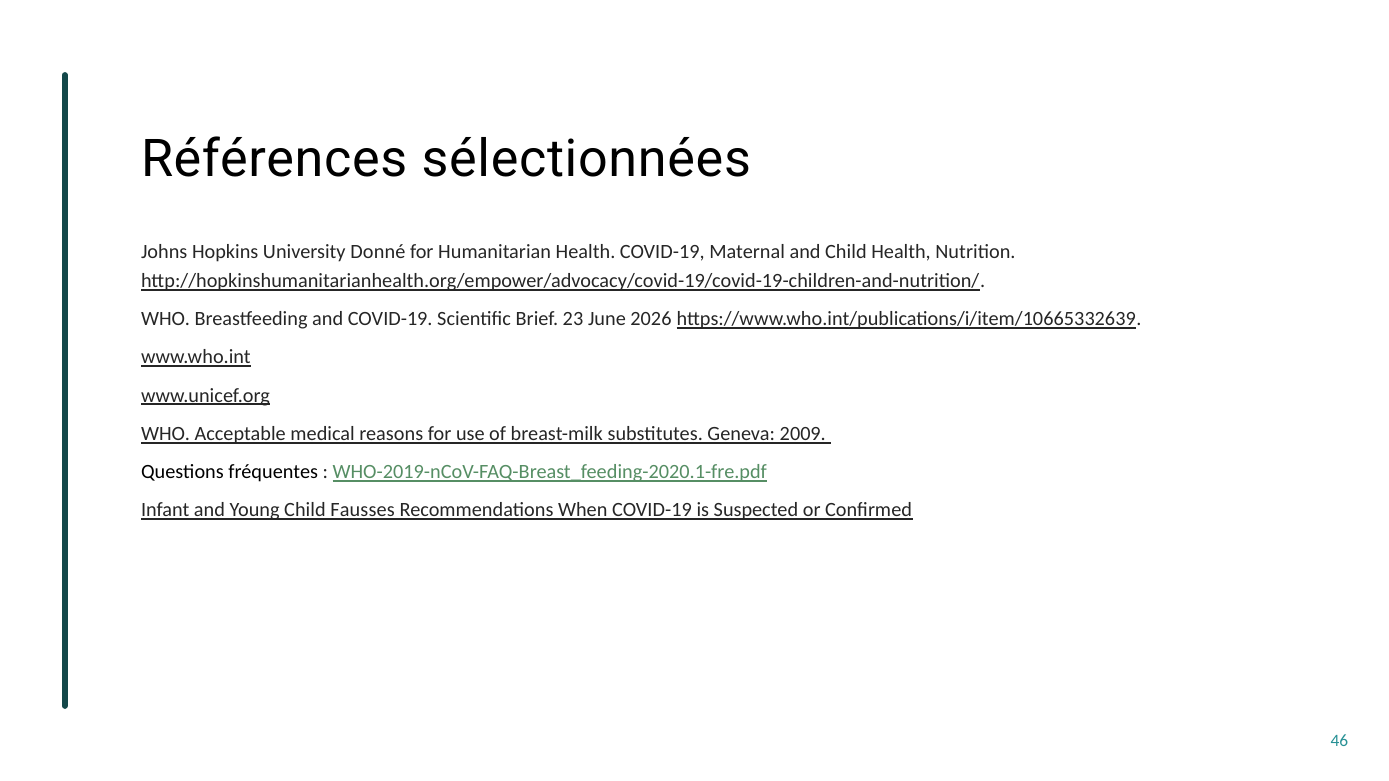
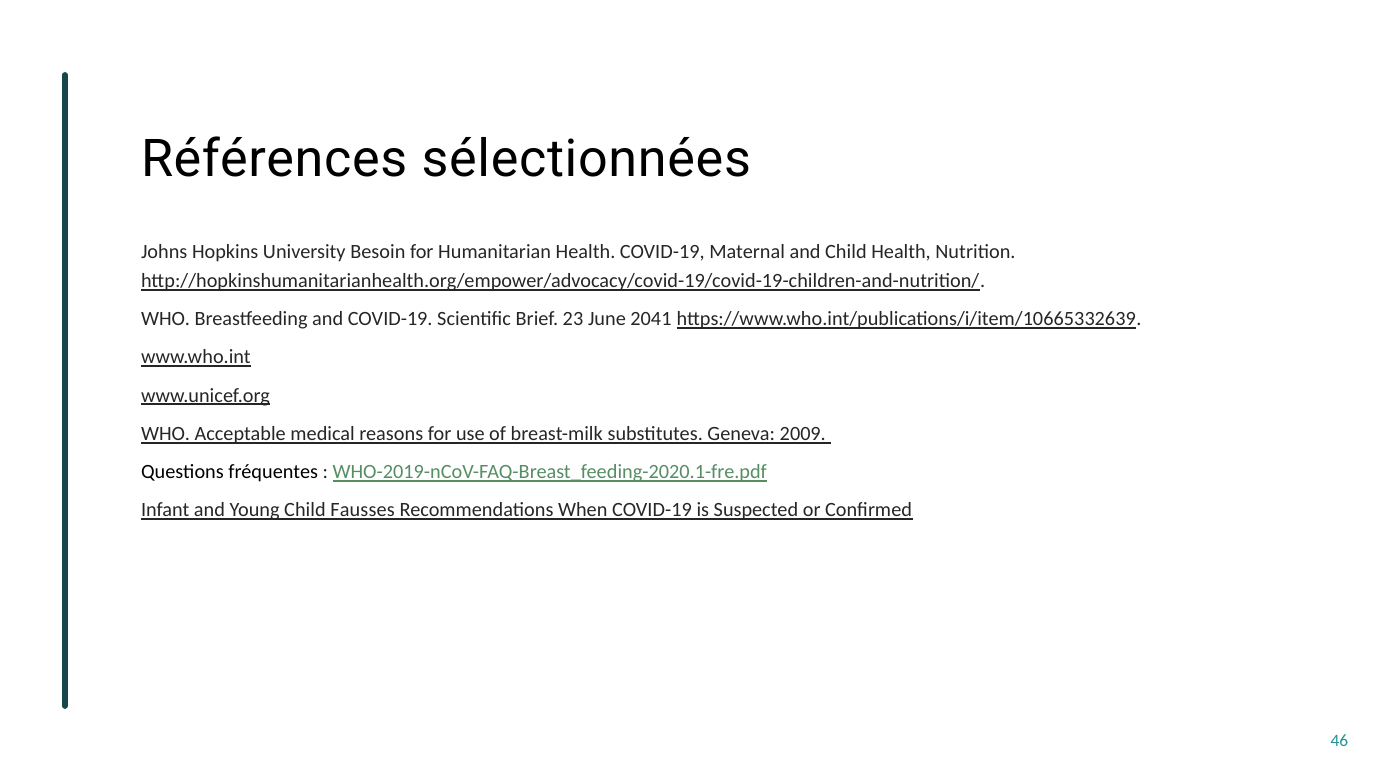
Donné: Donné -> Besoin (378, 251)
2026: 2026 -> 2041 (651, 319)
